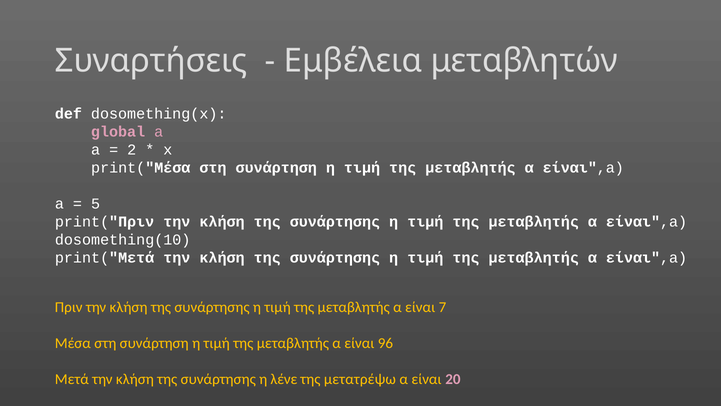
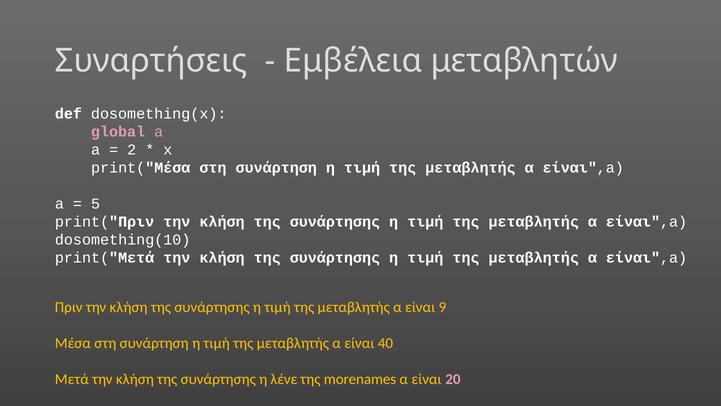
7: 7 -> 9 (442, 307)
96: 96 -> 40 (385, 343)
μετατρέψω: μετατρέψω -> morenames (360, 379)
